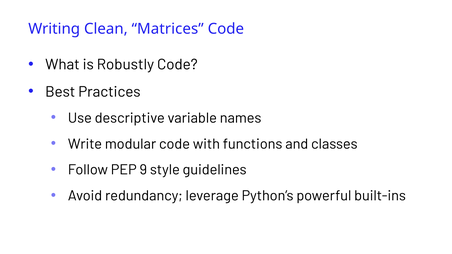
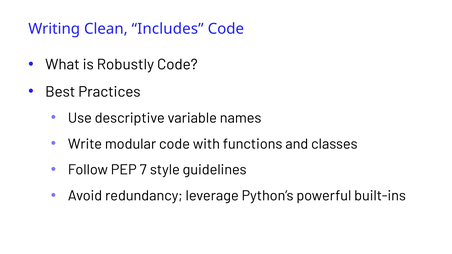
Matrices: Matrices -> Includes (168, 29)
9: 9 -> 7 (143, 170)
